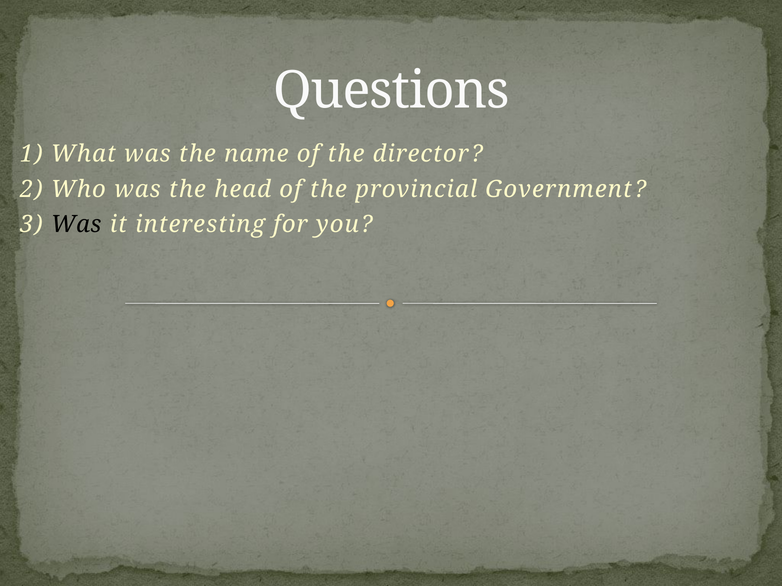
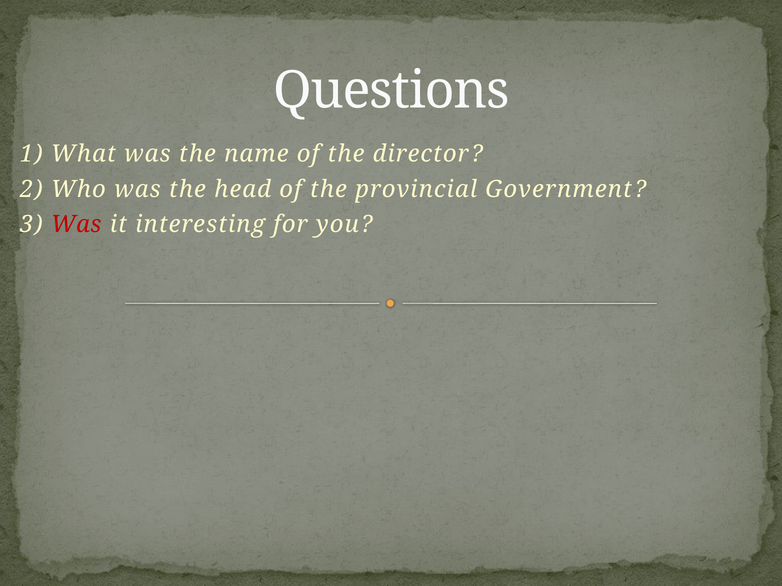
Was colour: black -> red (76, 225)
